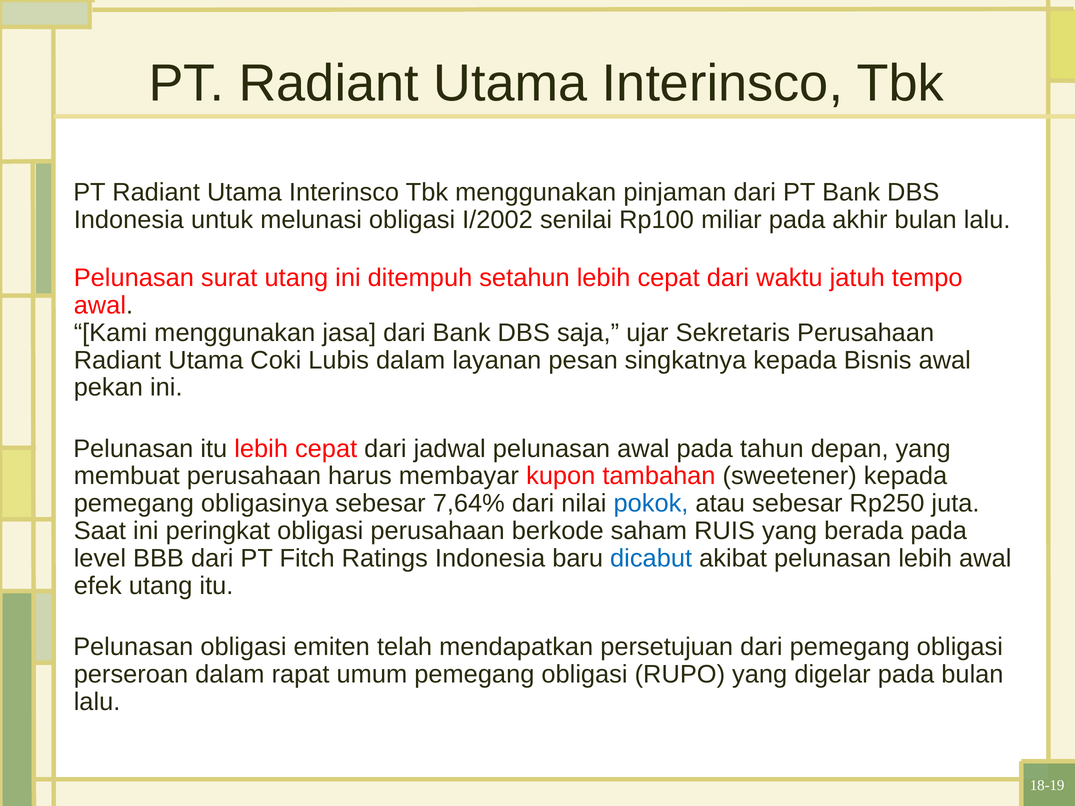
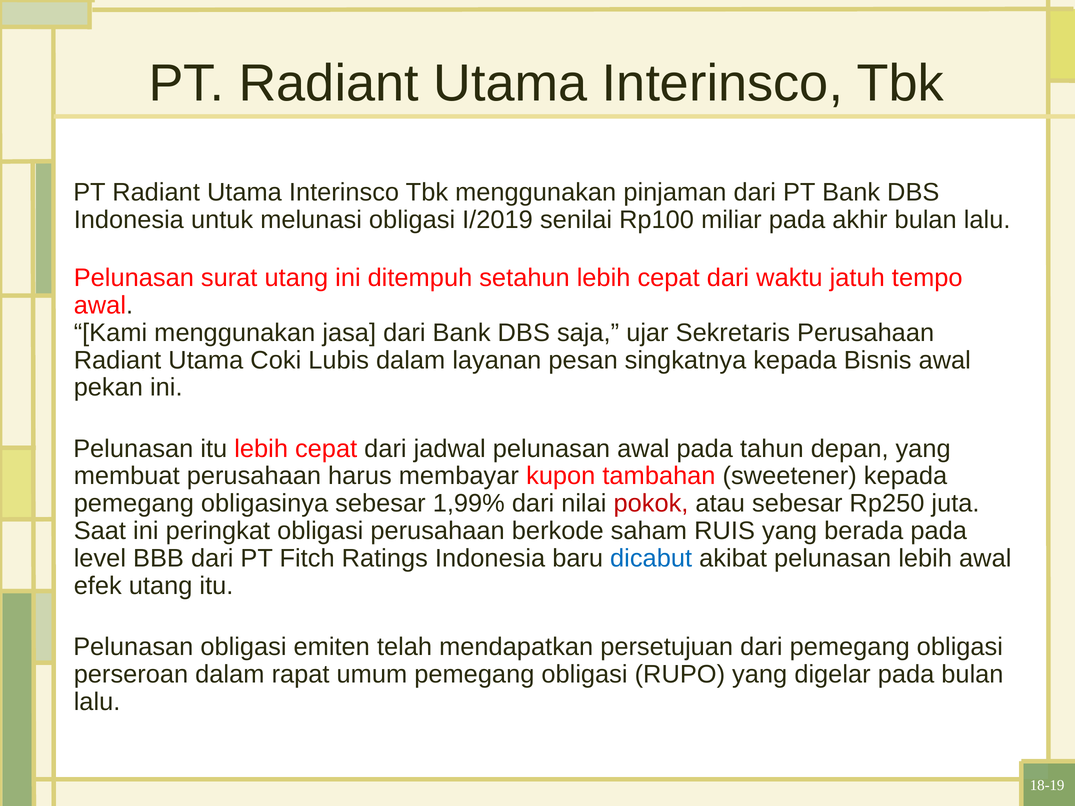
I/2002: I/2002 -> I/2019 (498, 220)
7,64%: 7,64% -> 1,99% (469, 504)
pokok colour: blue -> red (651, 504)
